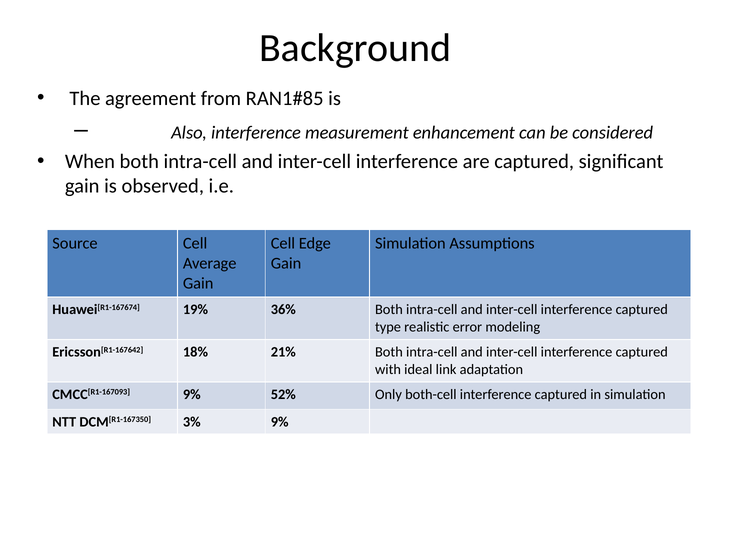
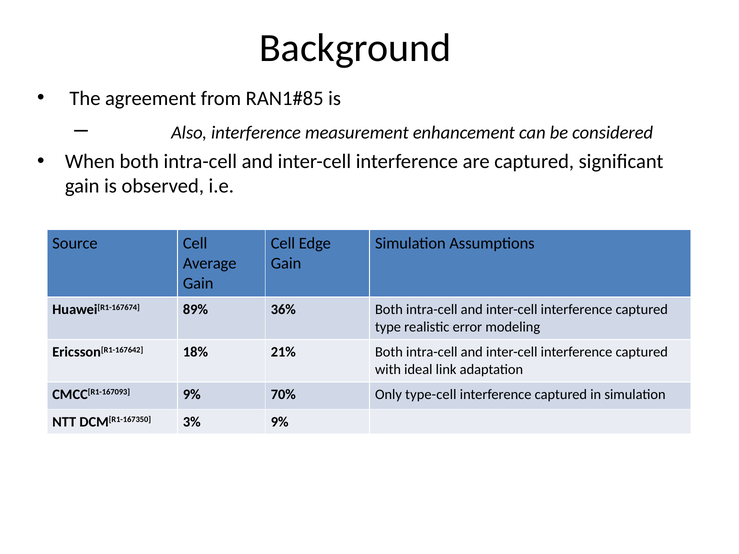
19%: 19% -> 89% (195, 310)
52%: 52% -> 70% (283, 395)
both-cell: both-cell -> type-cell (431, 395)
